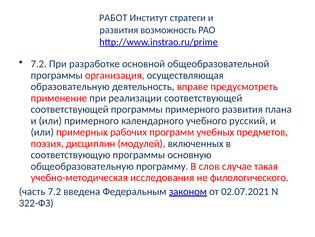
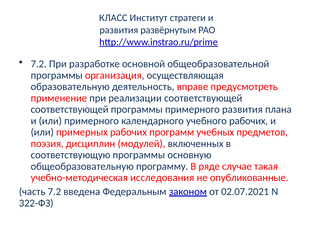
РАБОТ: РАБОТ -> КЛАСС (113, 18)
возможность: возможность -> развёрнутым (168, 30)
учебного русский: русский -> рабочих (249, 120)
слов: слов -> ряде (209, 166)
филологического: филологического -> опубликованные (249, 177)
